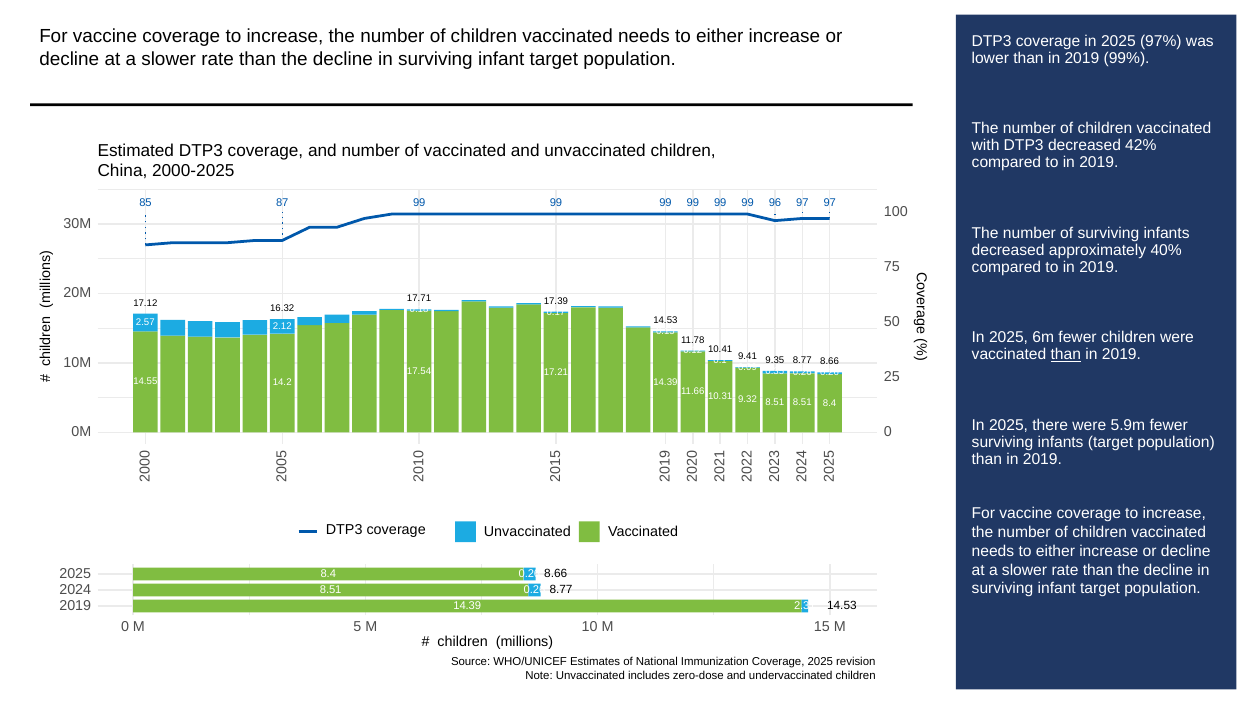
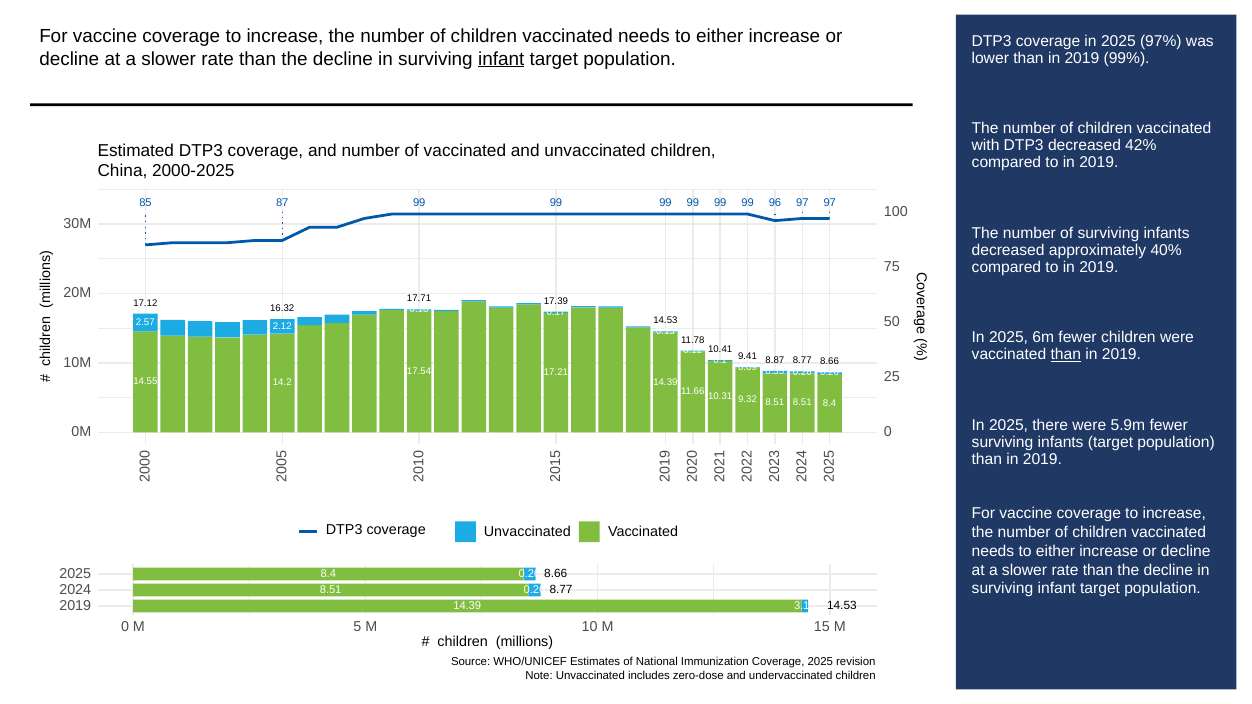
infant underline: none -> present (501, 59)
9.35: 9.35 -> 8.87 (775, 360)
2.31: 2.31 -> 3.15 (805, 606)
